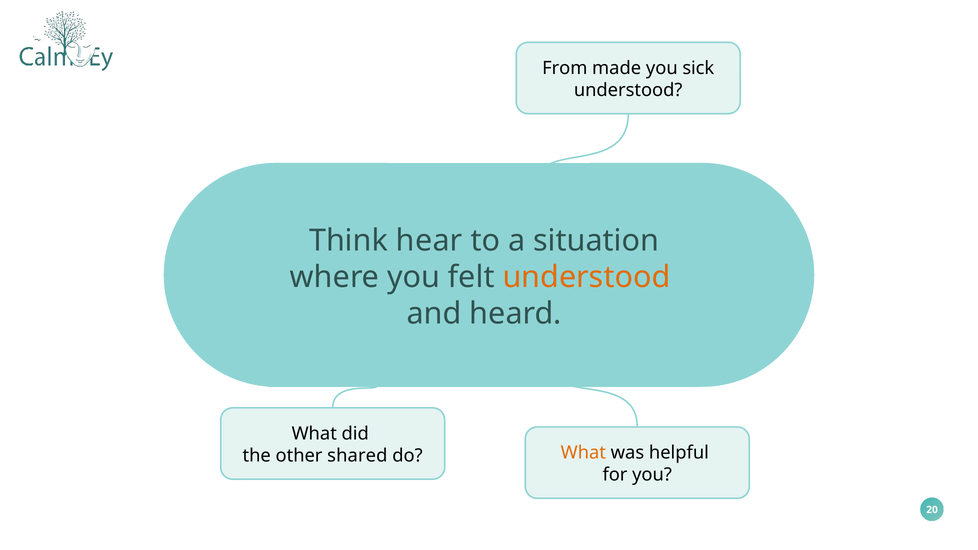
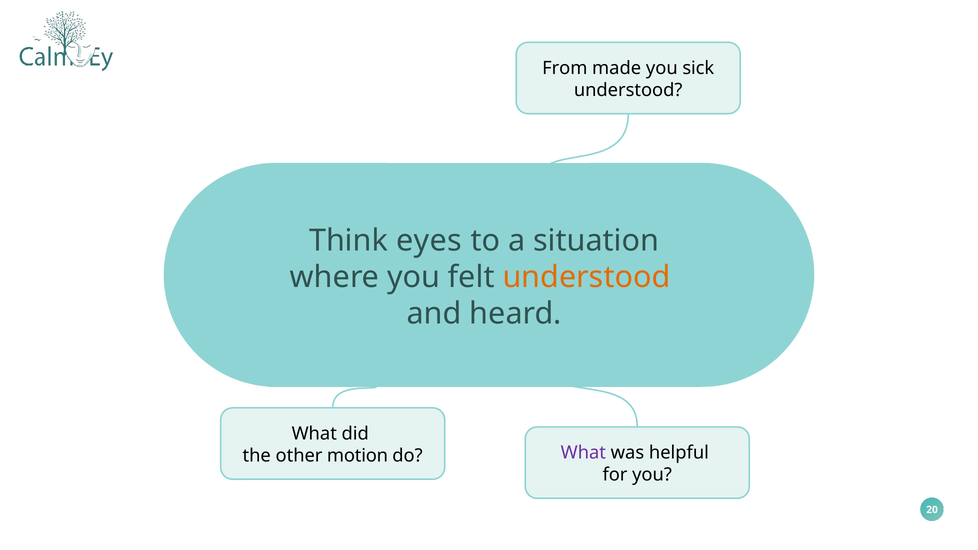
hear: hear -> eyes (429, 241)
shared: shared -> motion (358, 456)
What colour: orange -> purple (583, 453)
